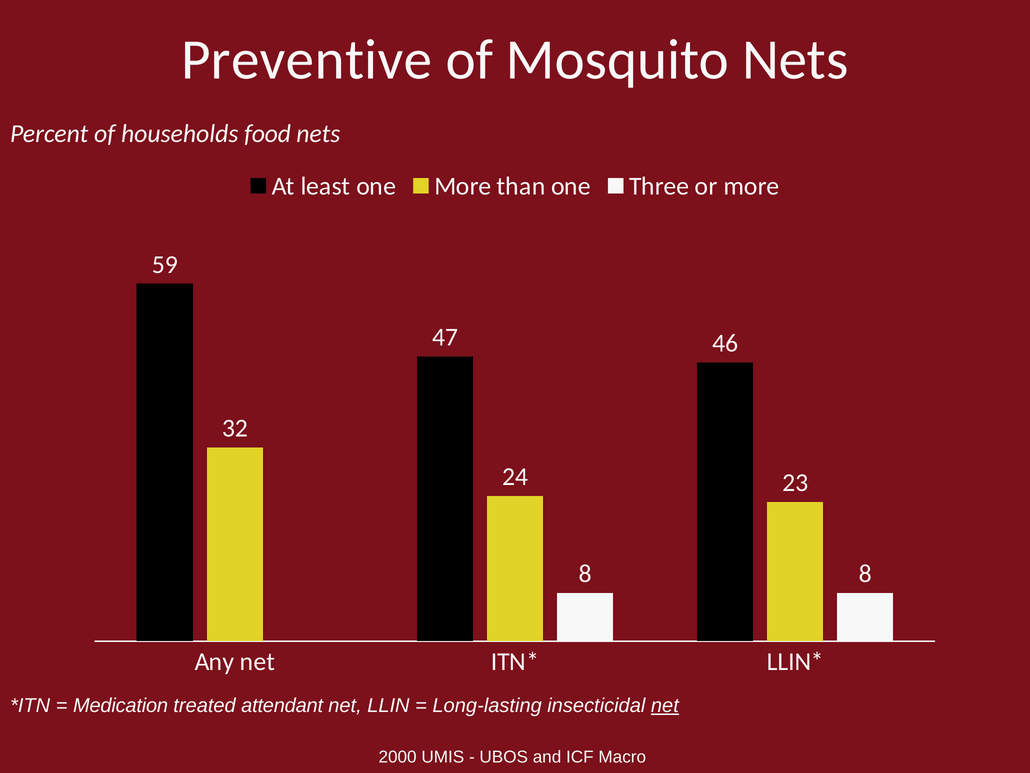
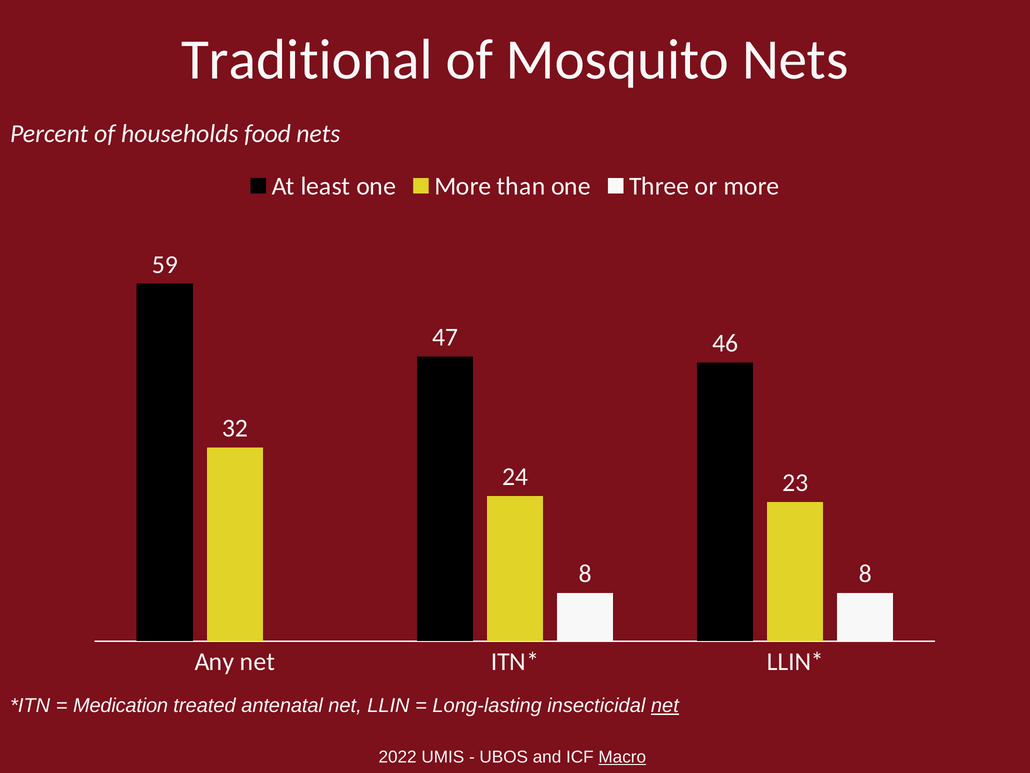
Preventive: Preventive -> Traditional (307, 60)
attendant: attendant -> antenatal (282, 705)
2000: 2000 -> 2022 (398, 756)
Macro underline: none -> present (622, 756)
